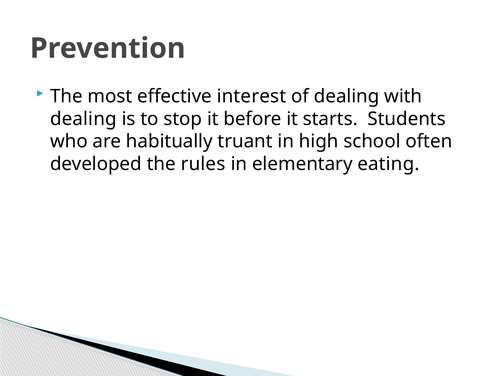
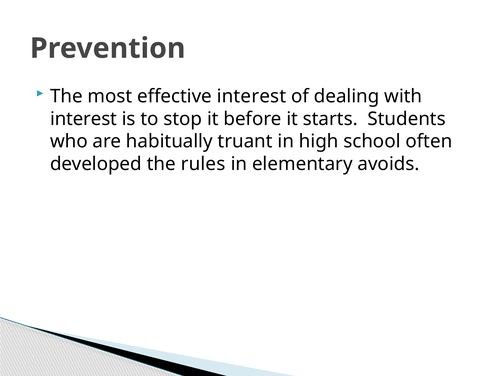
dealing: dealing -> interest (84, 119)
eating: eating -> avoids (389, 164)
